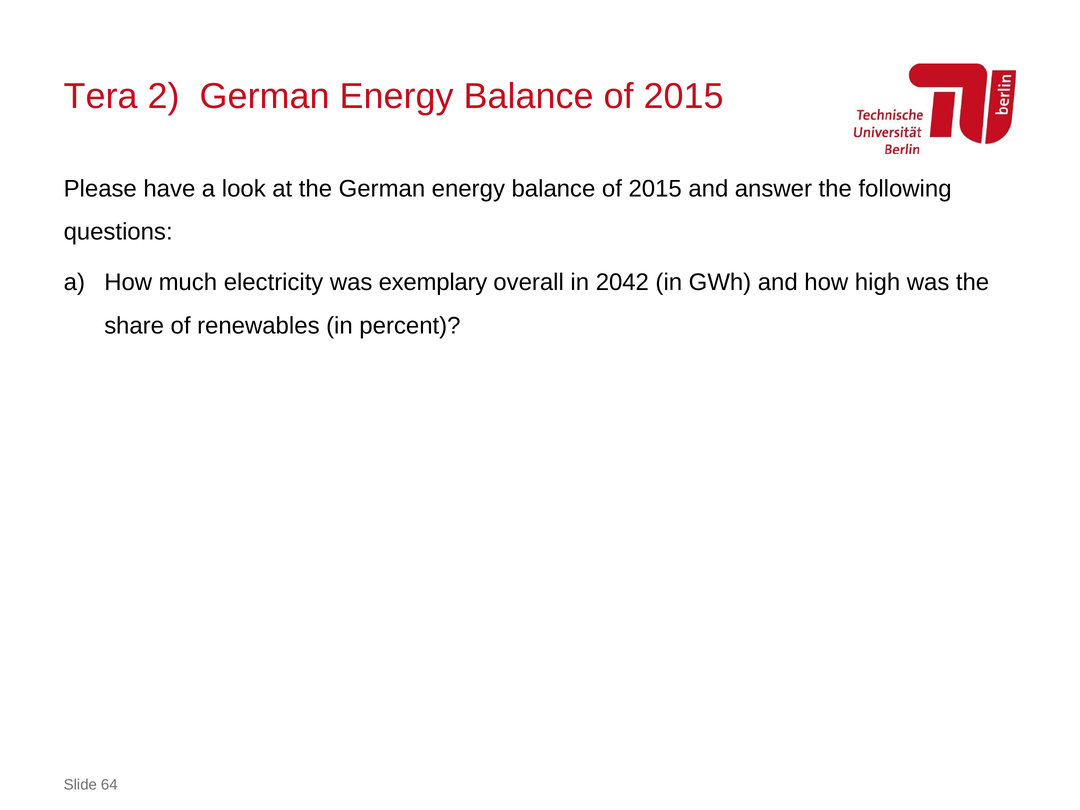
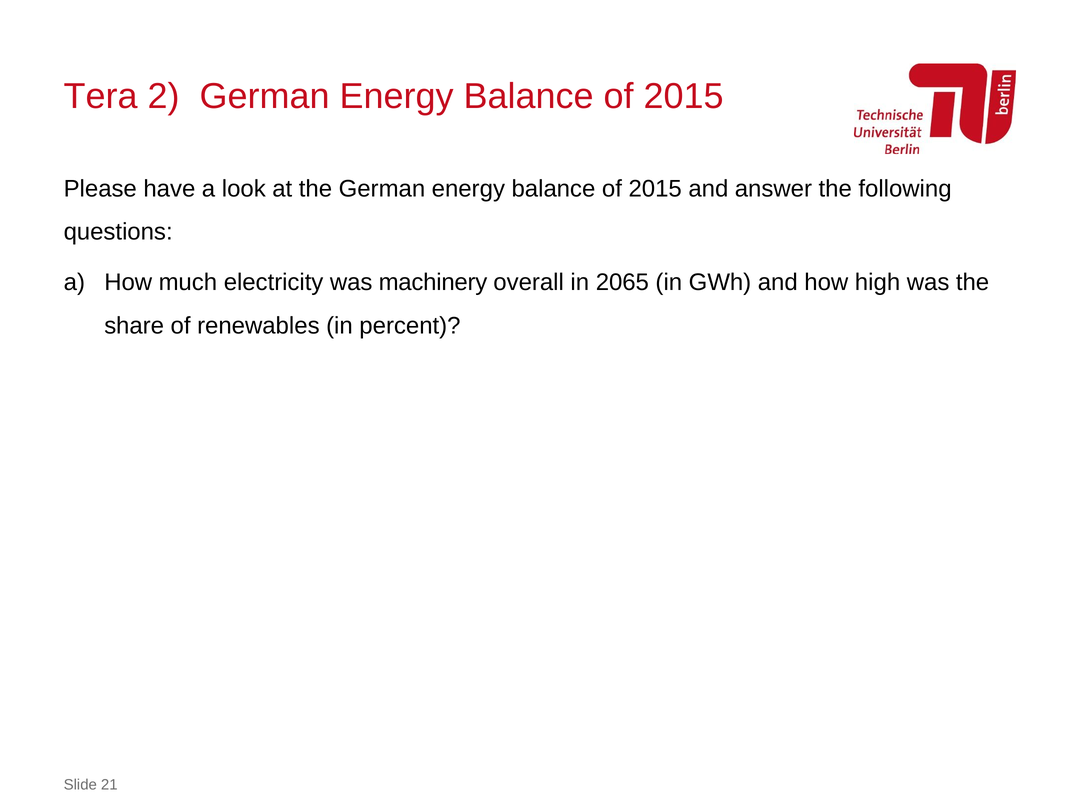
exemplary: exemplary -> machinery (433, 283)
2042: 2042 -> 2065 (622, 283)
64: 64 -> 21 (109, 785)
